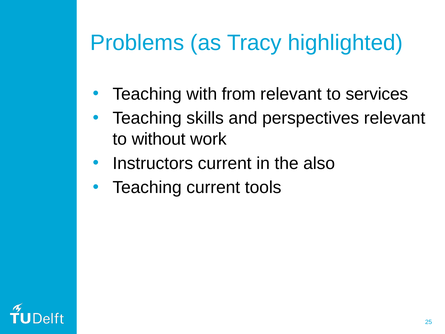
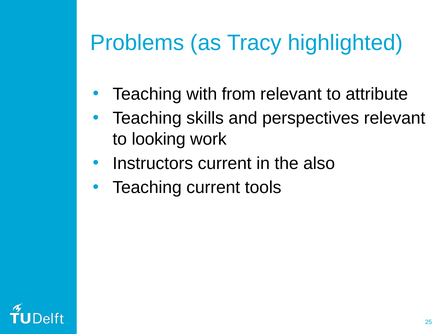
services: services -> attribute (377, 94)
without: without -> looking (159, 139)
